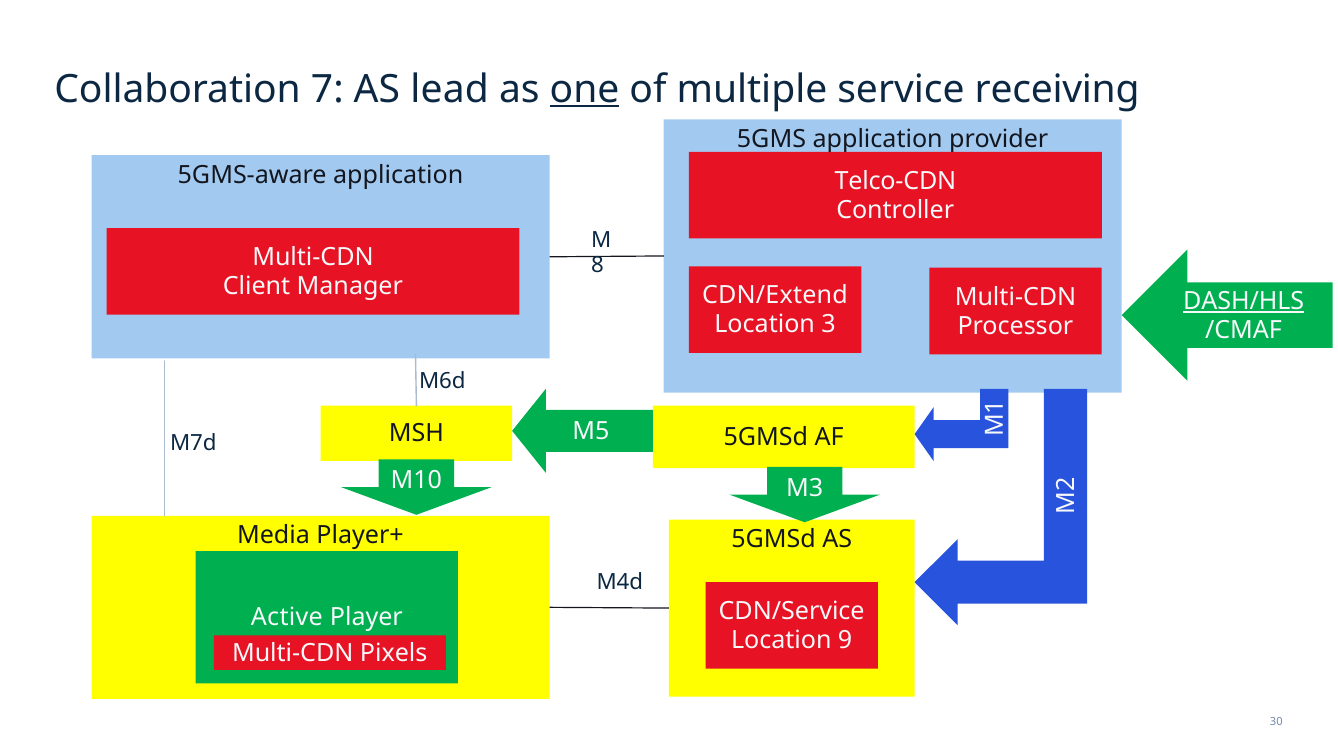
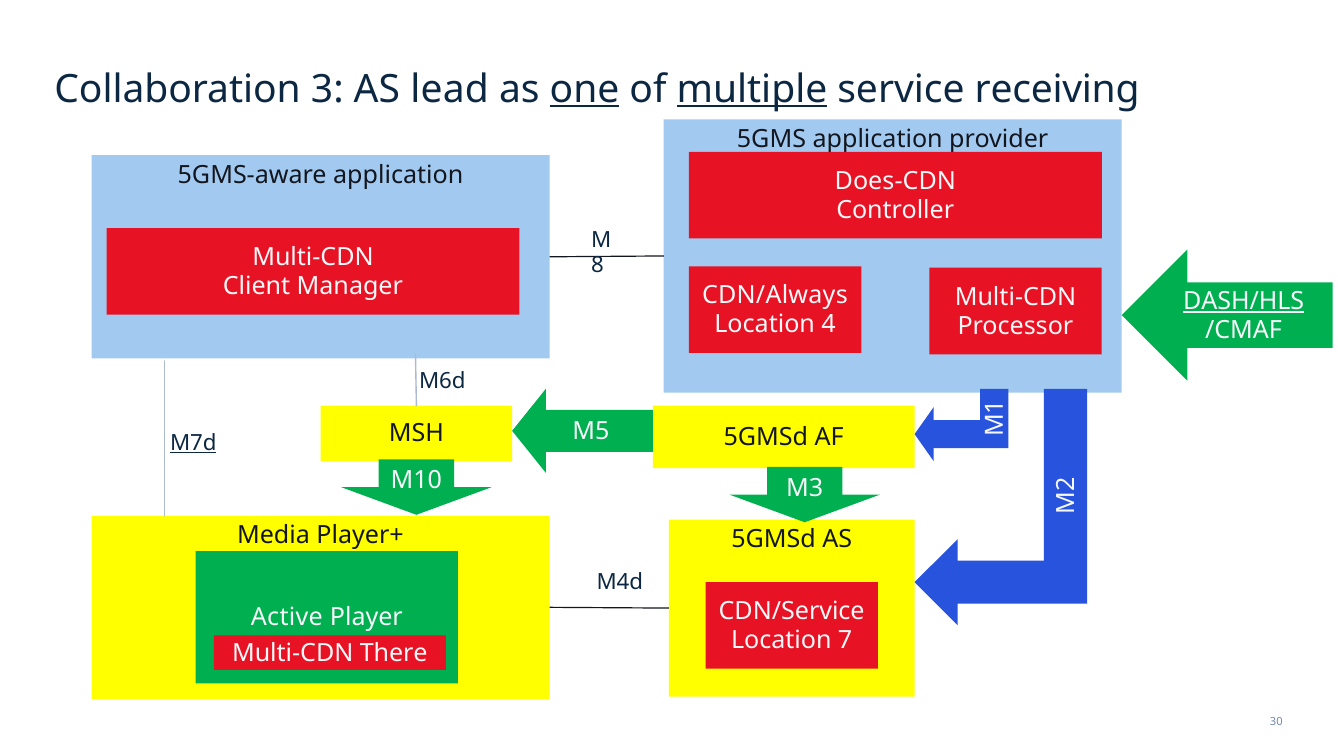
7: 7 -> 3 (327, 89)
multiple underline: none -> present (752, 89)
Telco-CDN: Telco-CDN -> Does-CDN (895, 181)
CDN/Extend: CDN/Extend -> CDN/Always (775, 296)
3: 3 -> 4 (829, 325)
M7d underline: none -> present (193, 443)
9: 9 -> 7 (845, 641)
Pixels: Pixels -> There (394, 654)
